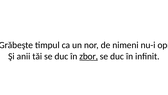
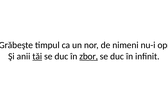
tăi underline: none -> present (37, 56)
